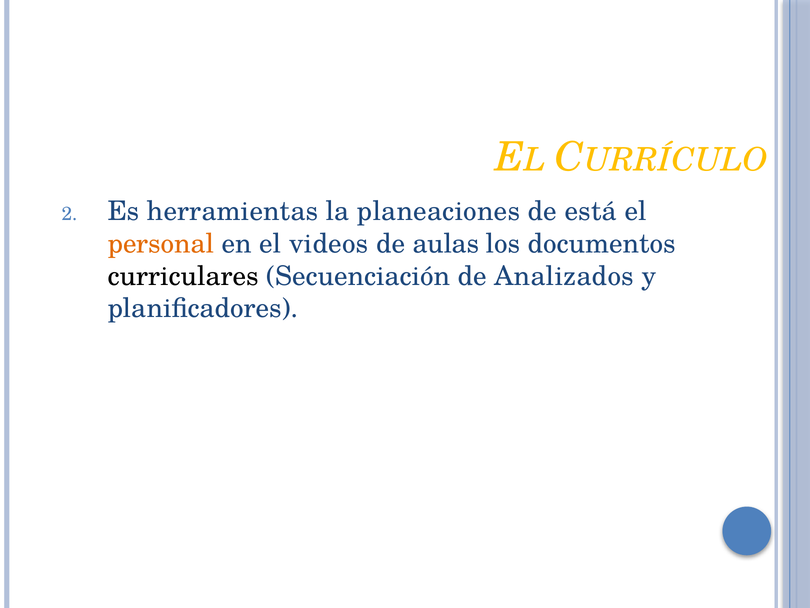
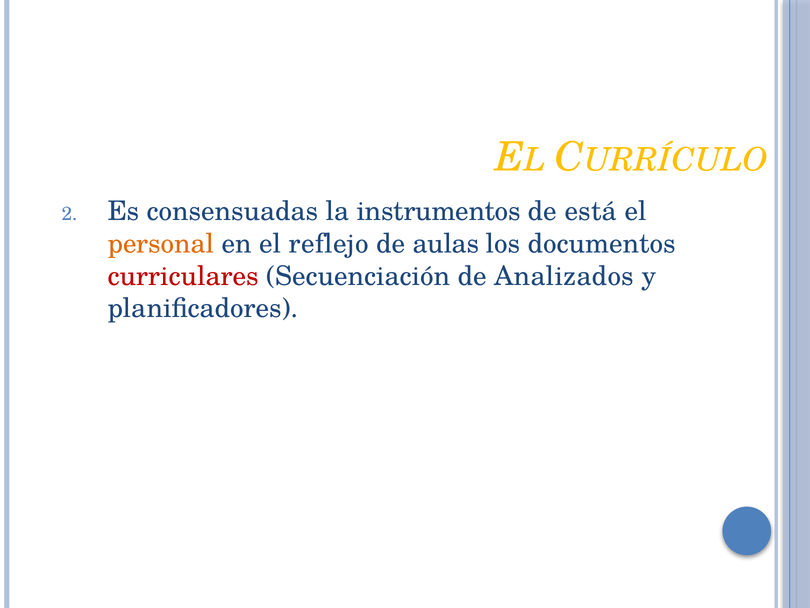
herramientas: herramientas -> consensuadas (233, 211)
planeaciones: planeaciones -> instrumentos (439, 211)
videos: videos -> reflejo (329, 243)
curriculares colour: black -> red (183, 276)
